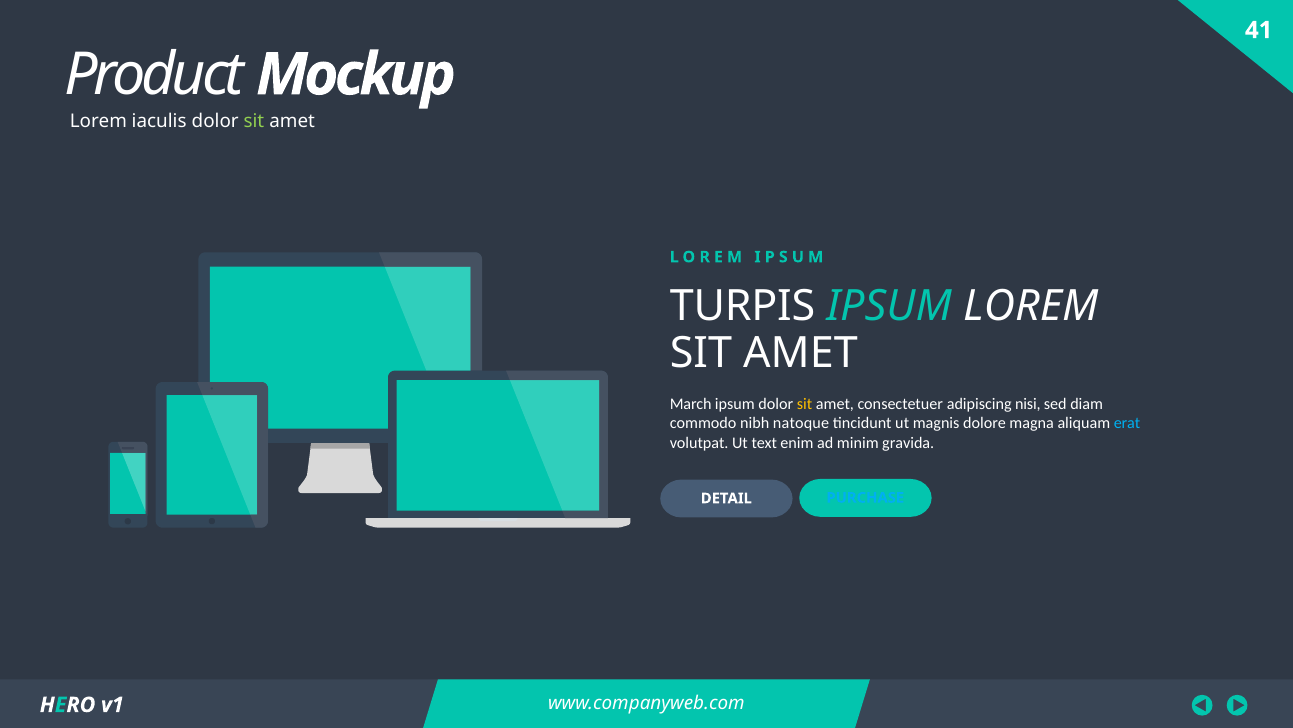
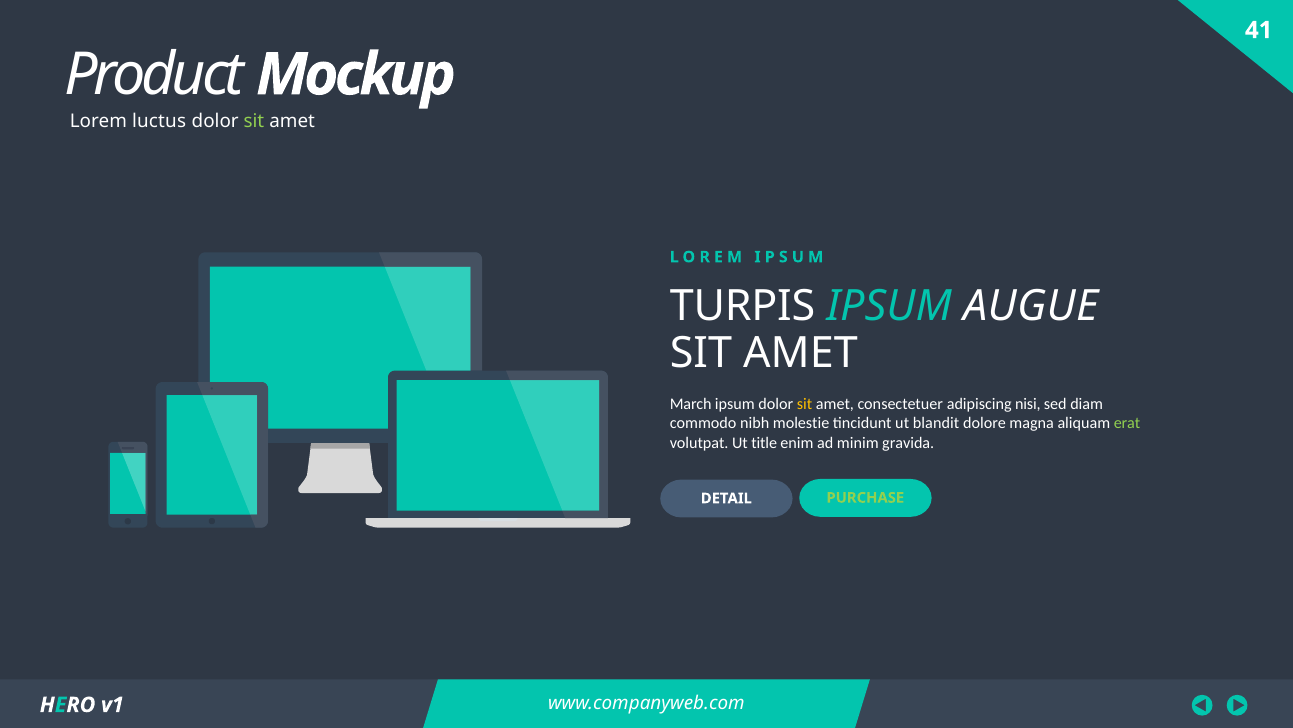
iaculis: iaculis -> luctus (159, 121)
IPSUM LOREM: LOREM -> AUGUE (1031, 306)
natoque: natoque -> molestie (801, 423)
magnis: magnis -> blandit (936, 423)
erat colour: light blue -> light green (1127, 423)
text: text -> title (764, 443)
PURCHASE colour: light blue -> light green (865, 497)
